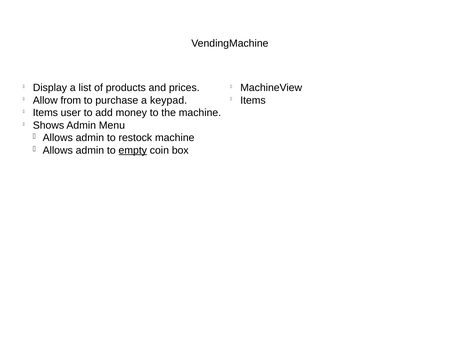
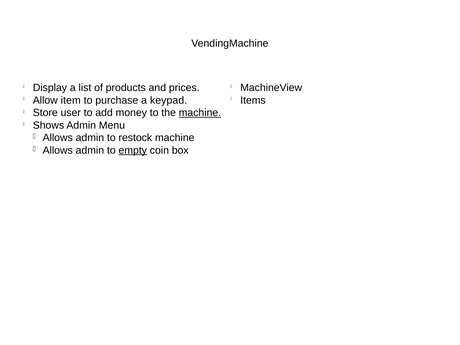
from: from -> item (71, 100)
Items: Items -> Store (45, 113)
machine underline: none -> present (200, 113)
